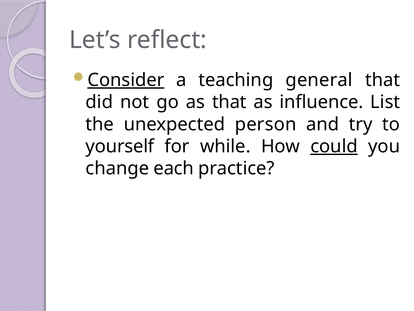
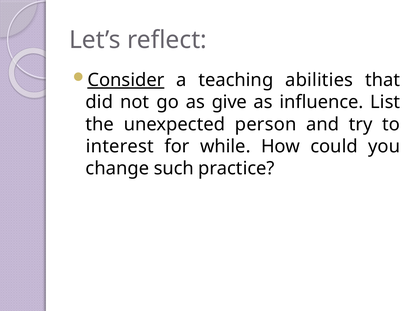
general: general -> abilities (319, 80)
as that: that -> give (229, 102)
yourself: yourself -> interest (120, 146)
could underline: present -> none (334, 146)
each: each -> such (174, 168)
